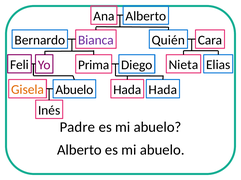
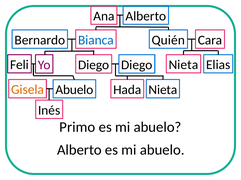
Bianca colour: purple -> blue (96, 40)
Prima: Prima -> Diego (94, 65)
Hada Hada: Hada -> Nieta (163, 90)
Padre: Padre -> Primo (77, 128)
